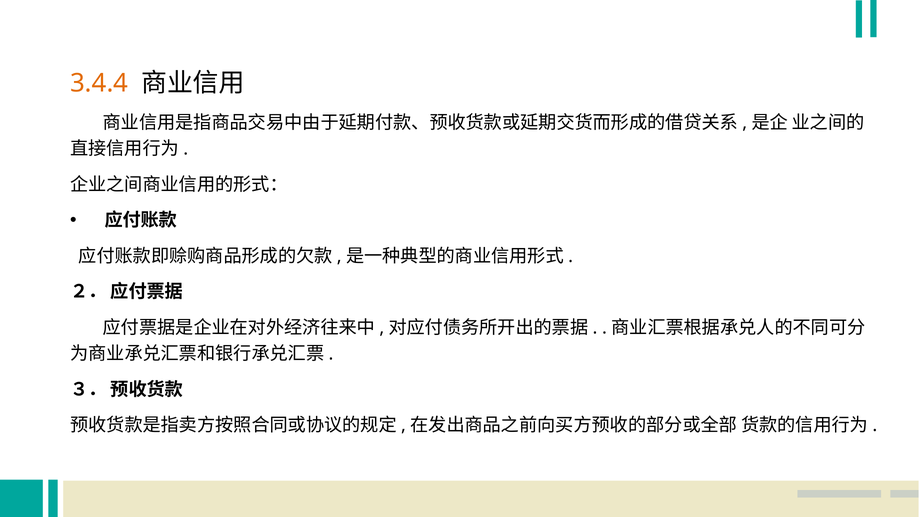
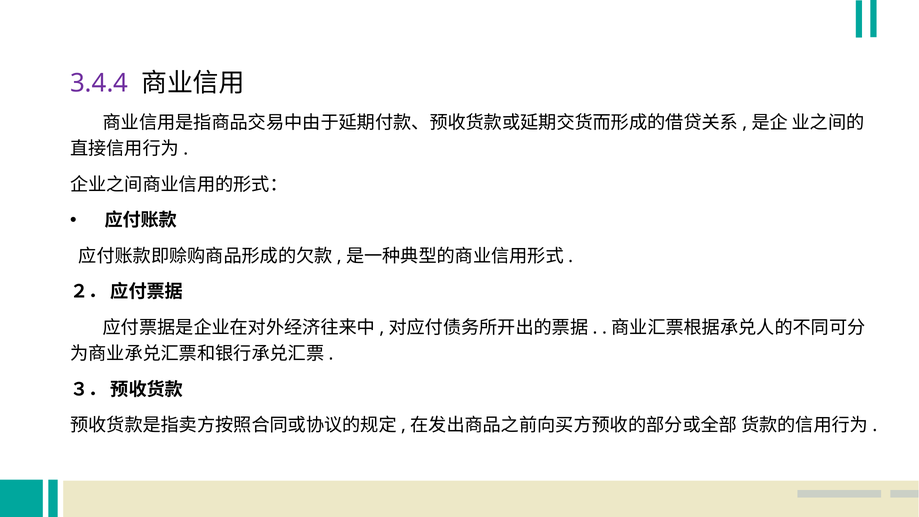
3.4.4 colour: orange -> purple (99, 83)
